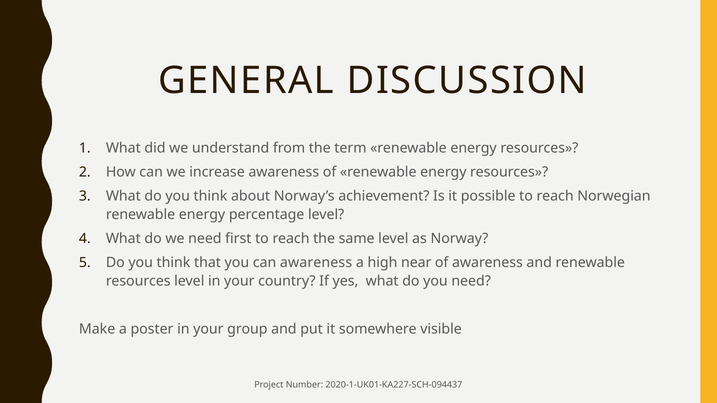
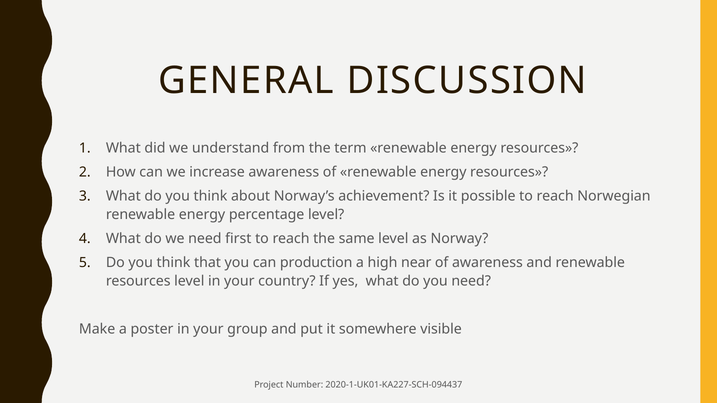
can awareness: awareness -> production (316, 263)
